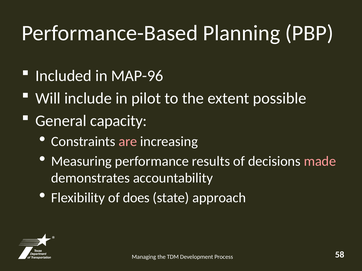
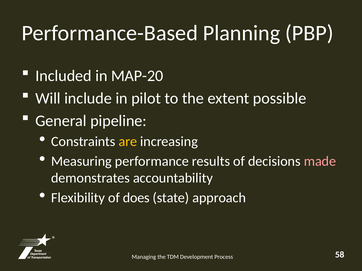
MAP-96: MAP-96 -> MAP-20 (137, 76)
capacity: capacity -> pipeline (119, 121)
are colour: pink -> yellow (128, 142)
